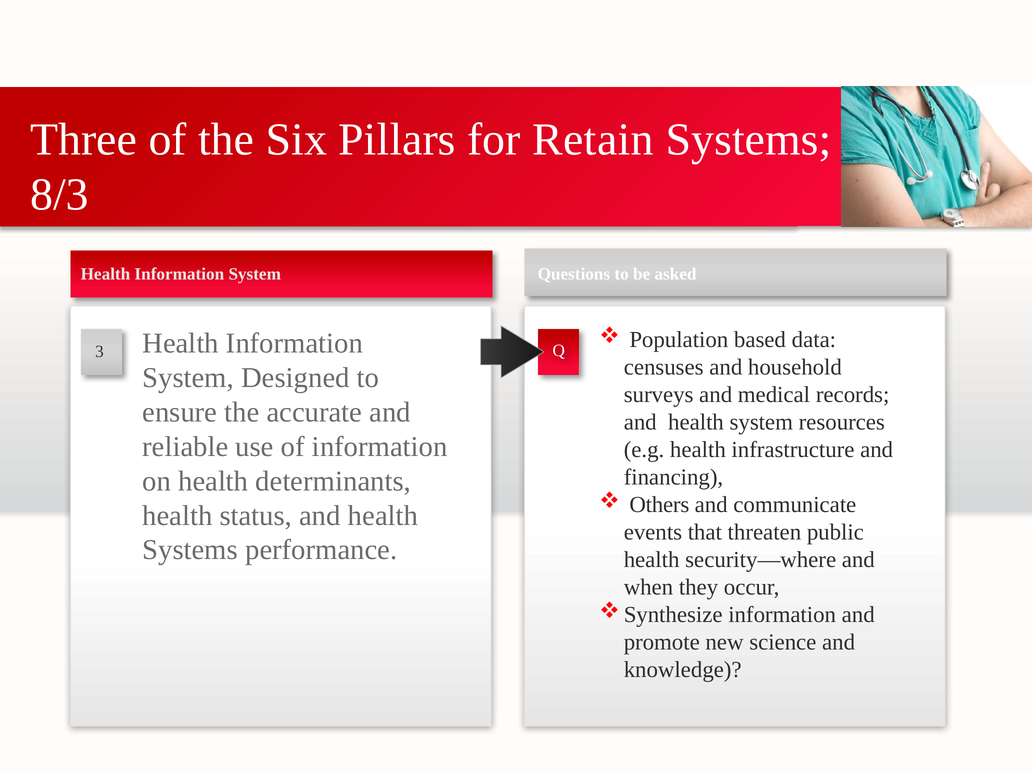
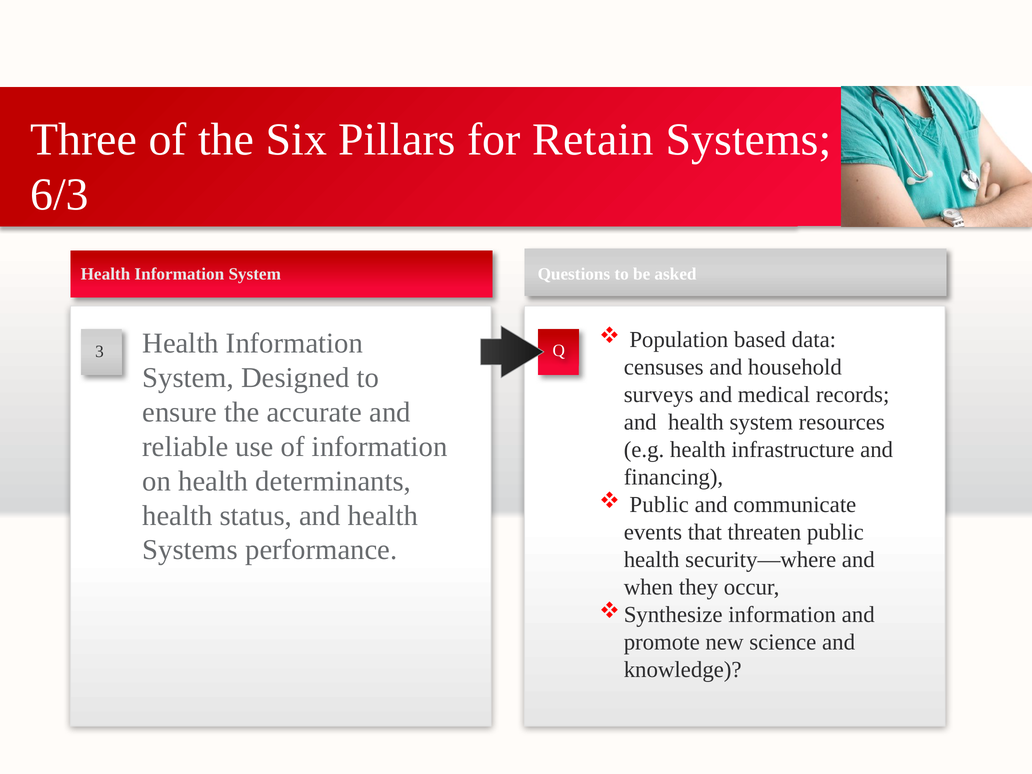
8/3: 8/3 -> 6/3 (60, 195)
Others: Others -> Public (659, 505)
